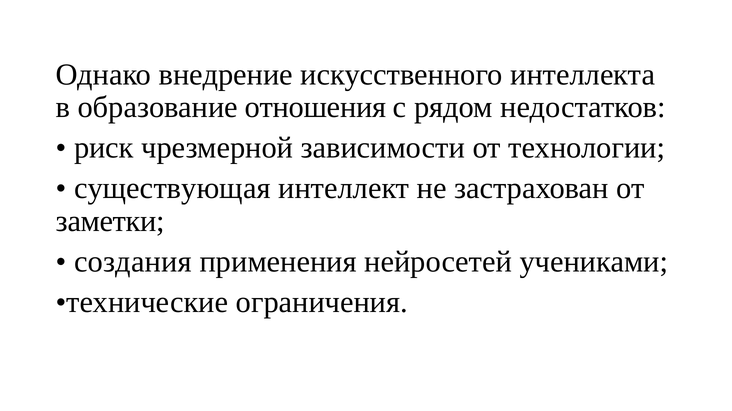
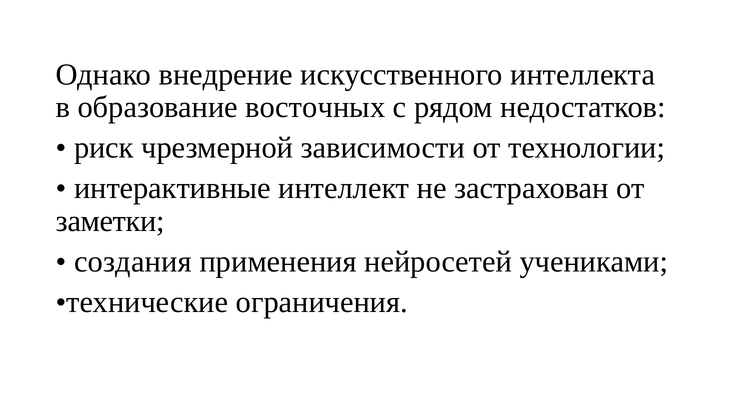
отношения: отношения -> восточных (315, 108)
существующая: существующая -> интерактивные (172, 189)
